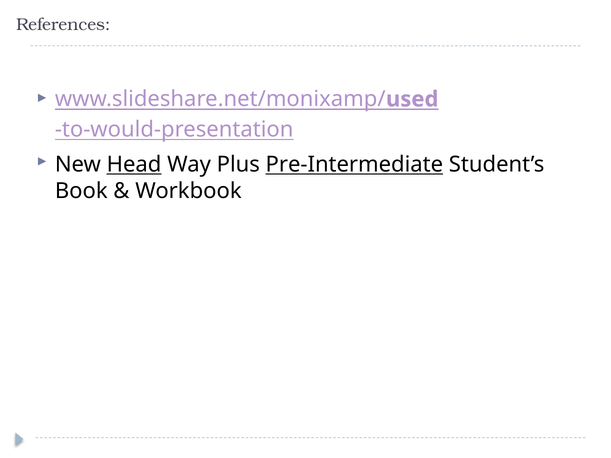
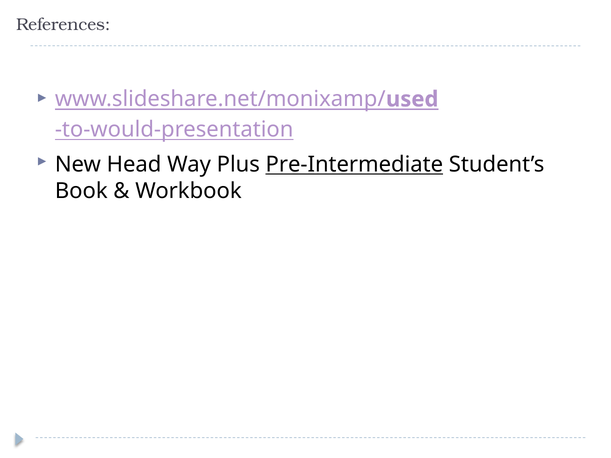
Head underline: present -> none (134, 165)
